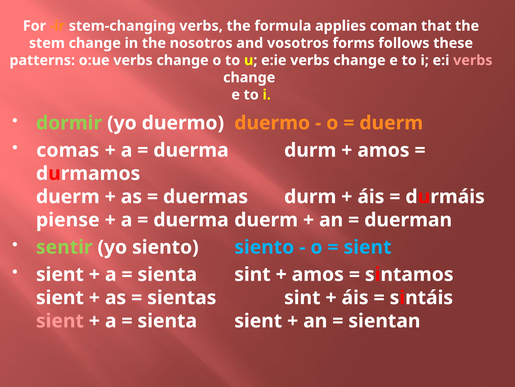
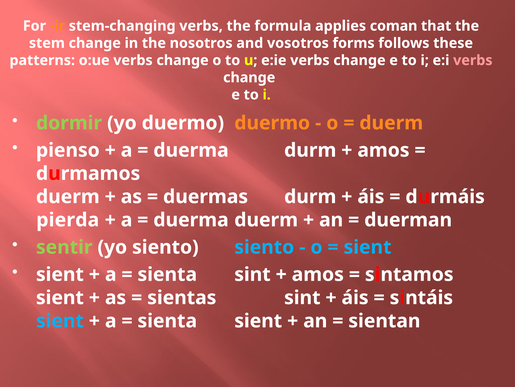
comas: comas -> pienso (68, 150)
piense: piense -> pierda (68, 220)
sient colour: pink -> light blue (60, 320)
